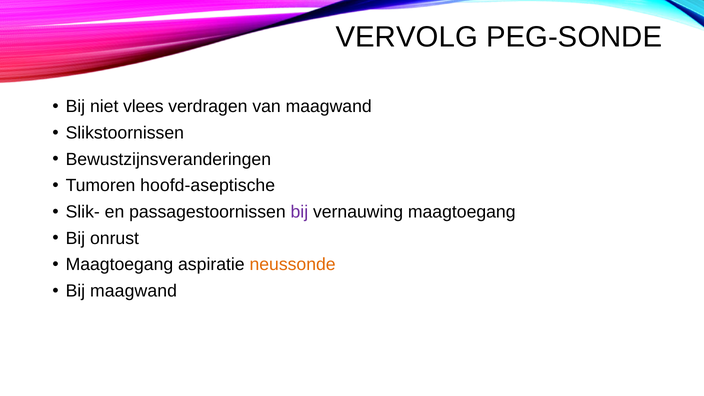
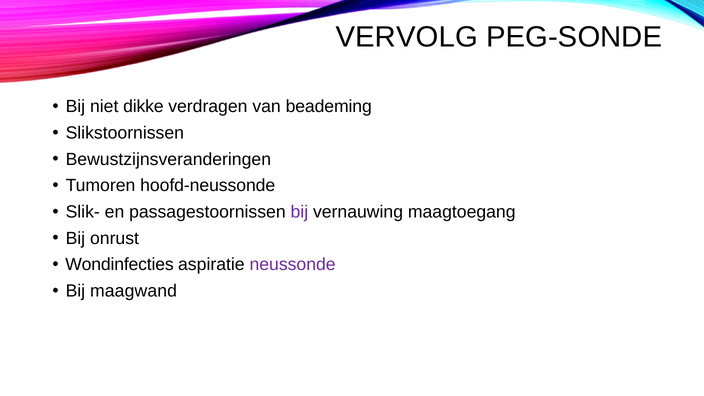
vlees: vlees -> dikke (143, 107)
van maagwand: maagwand -> beademing (329, 107)
hoofd-aseptische: hoofd-aseptische -> hoofd-neussonde (208, 186)
Maagtoegang: Maagtoegang -> Wondinfecties (120, 265)
neussonde colour: orange -> purple (293, 265)
